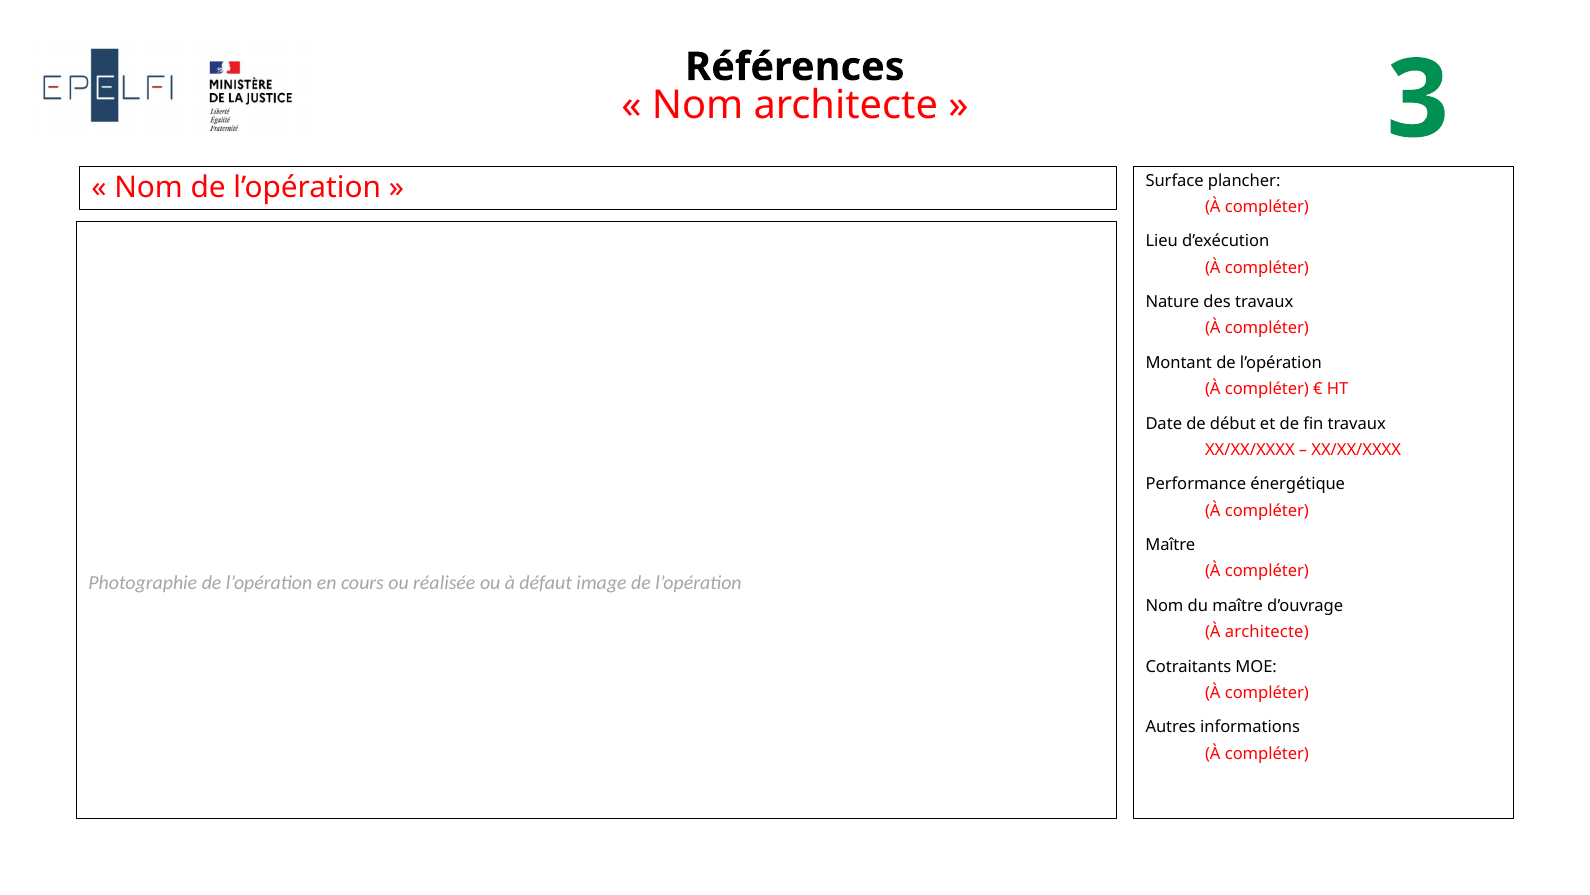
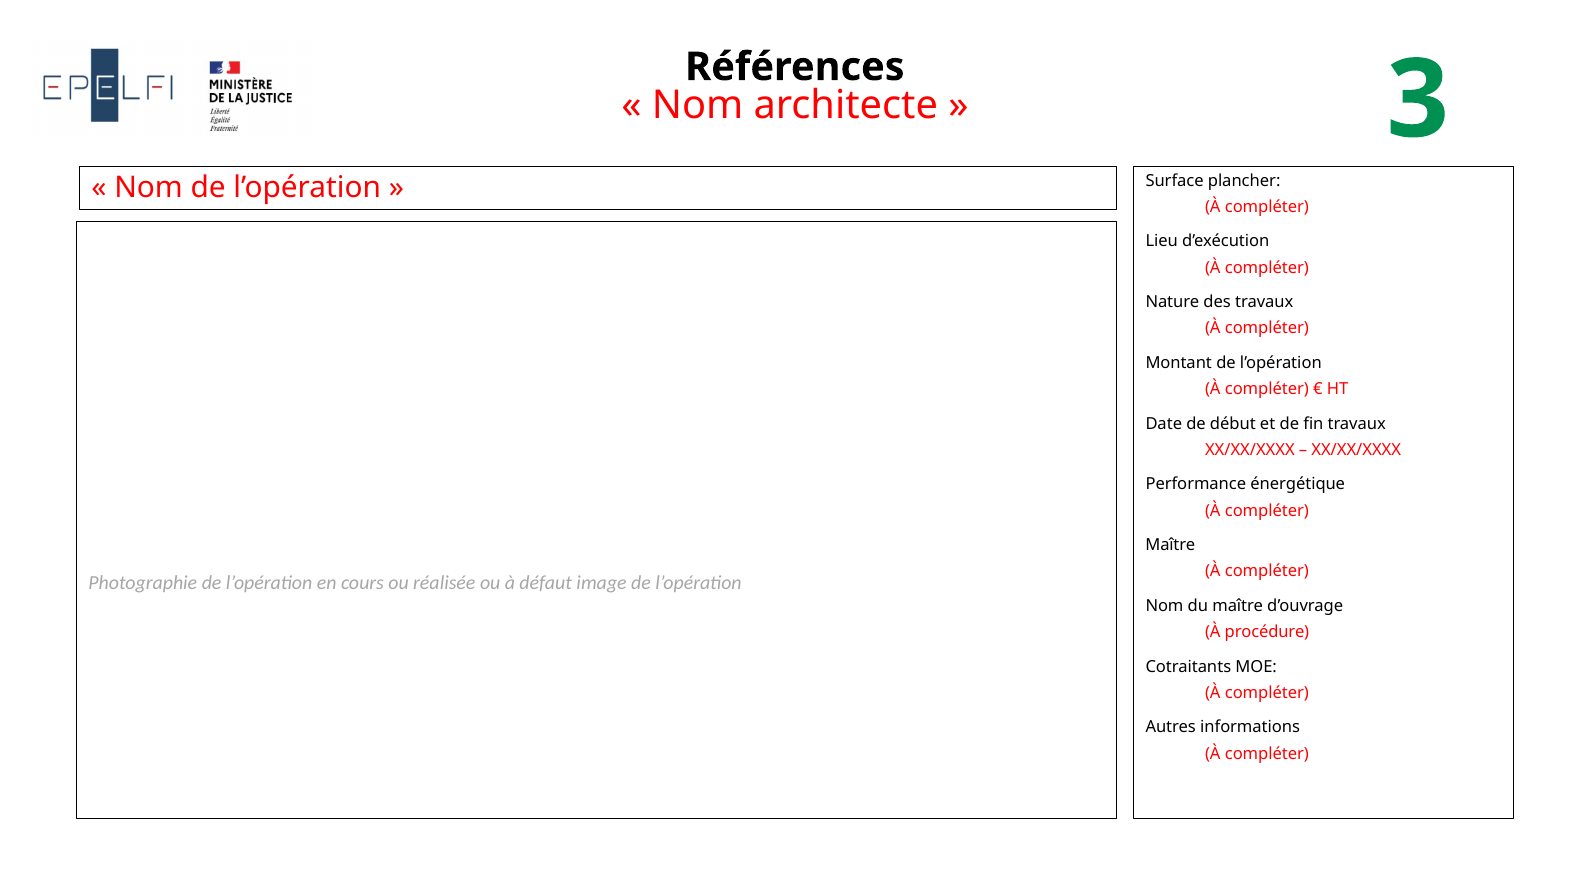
À architecte: architecte -> procédure (1267, 632)
